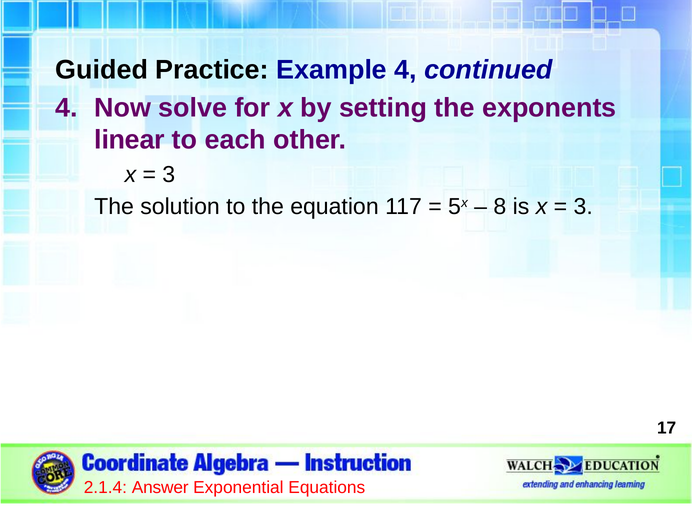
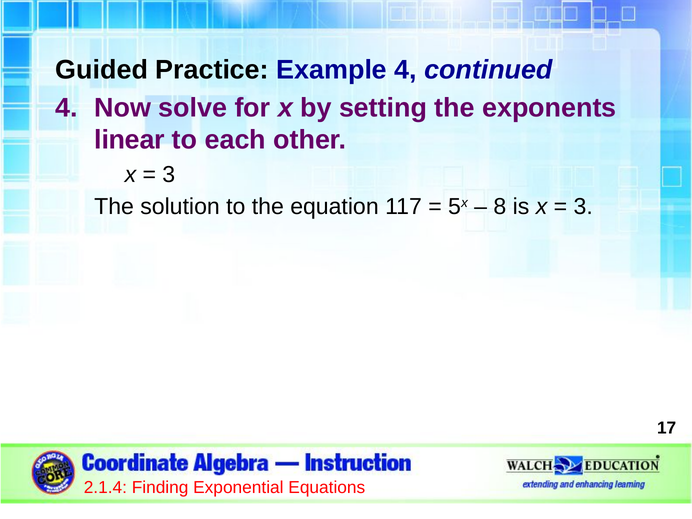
Answer: Answer -> Finding (160, 488)
